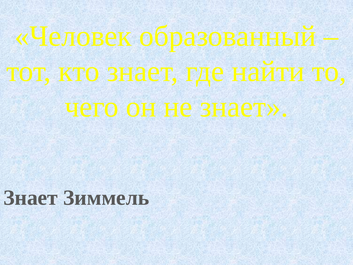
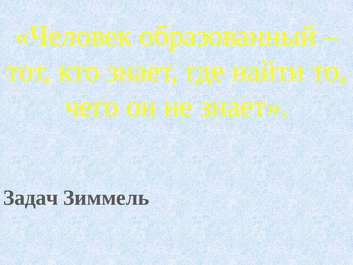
Знает: Знает -> Задач (31, 198)
